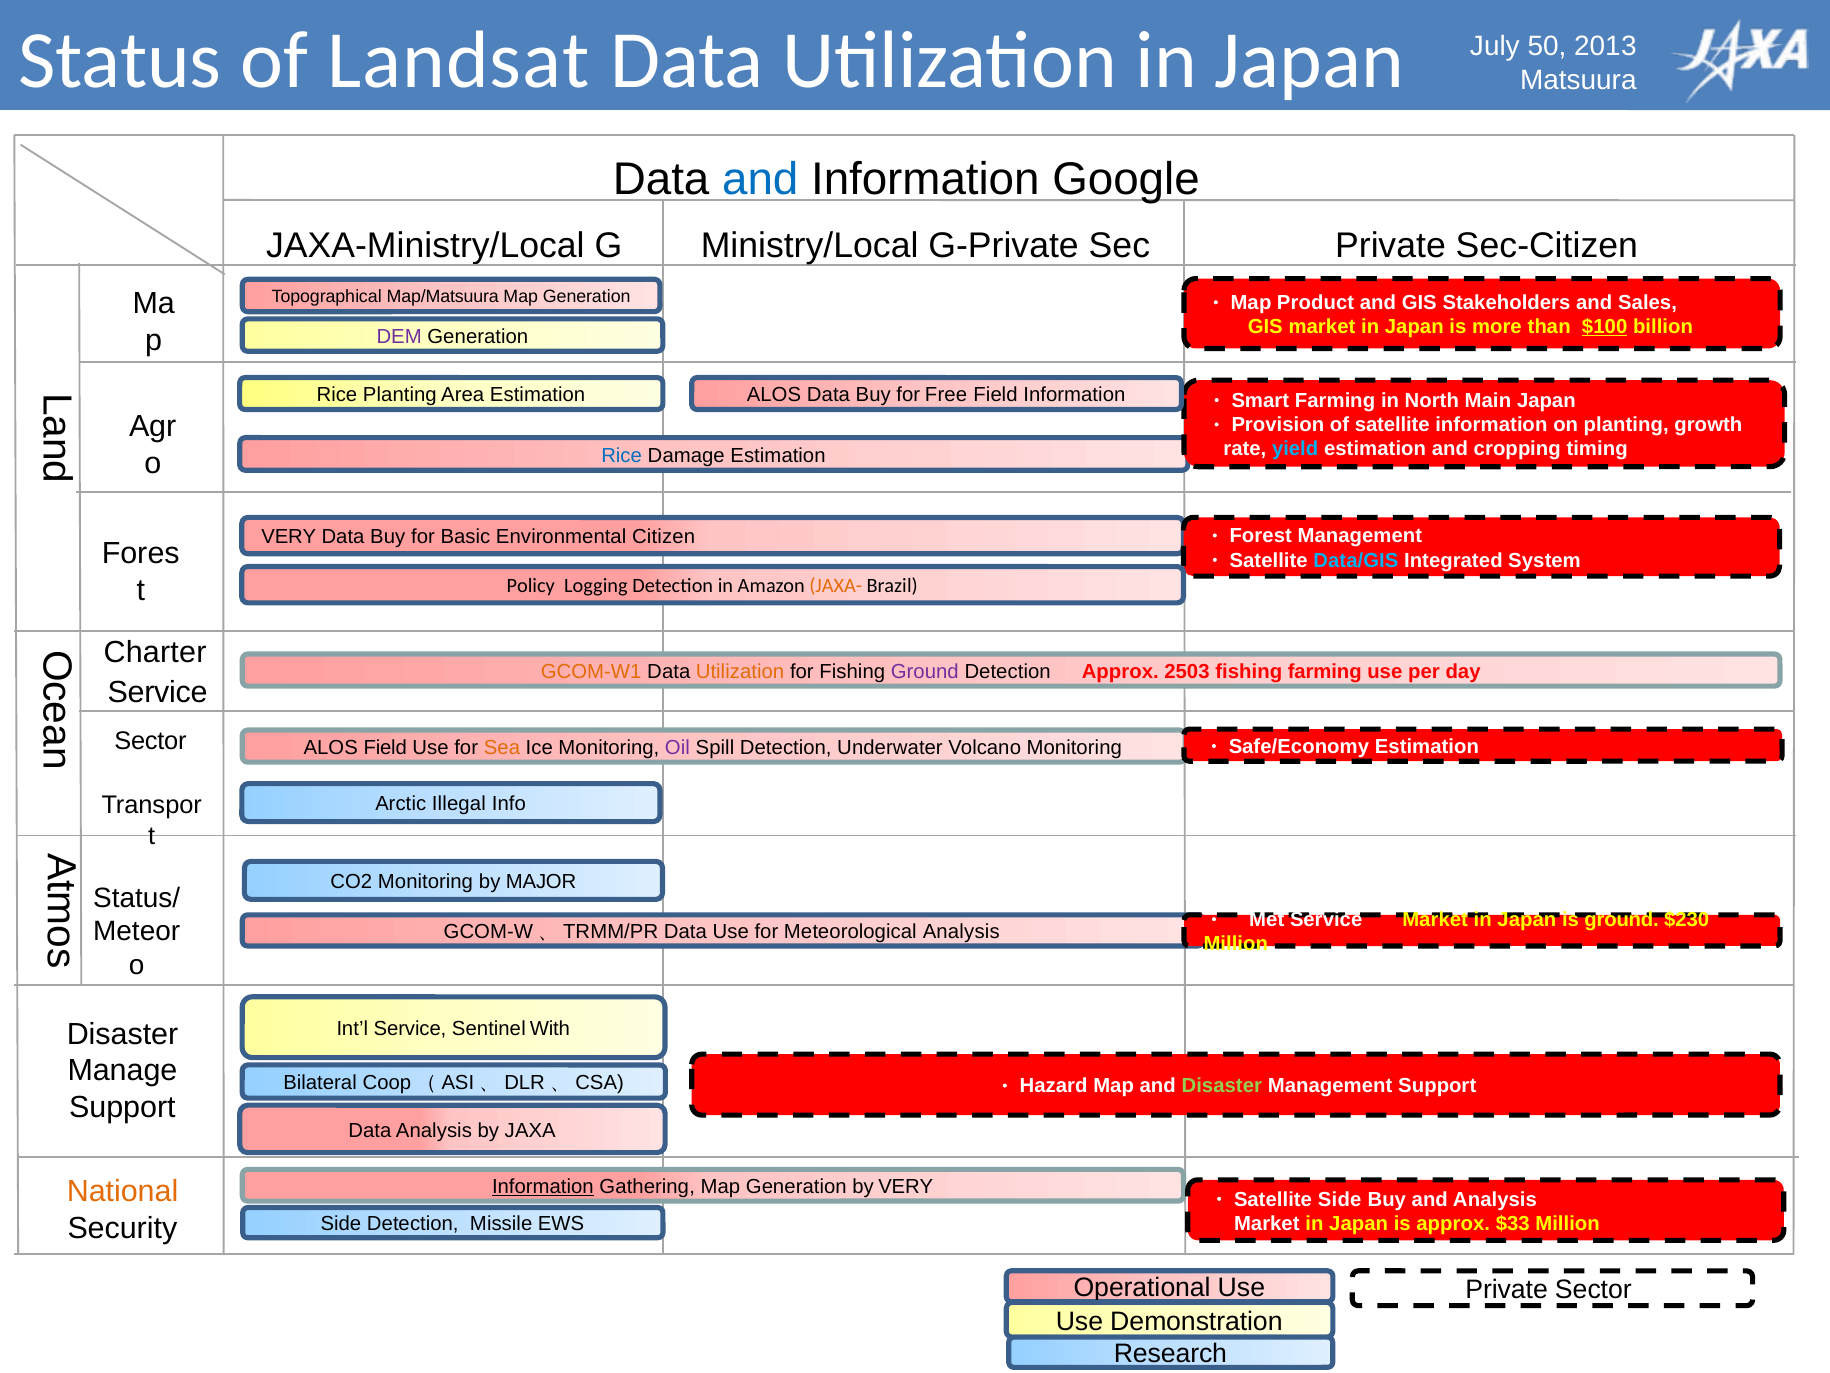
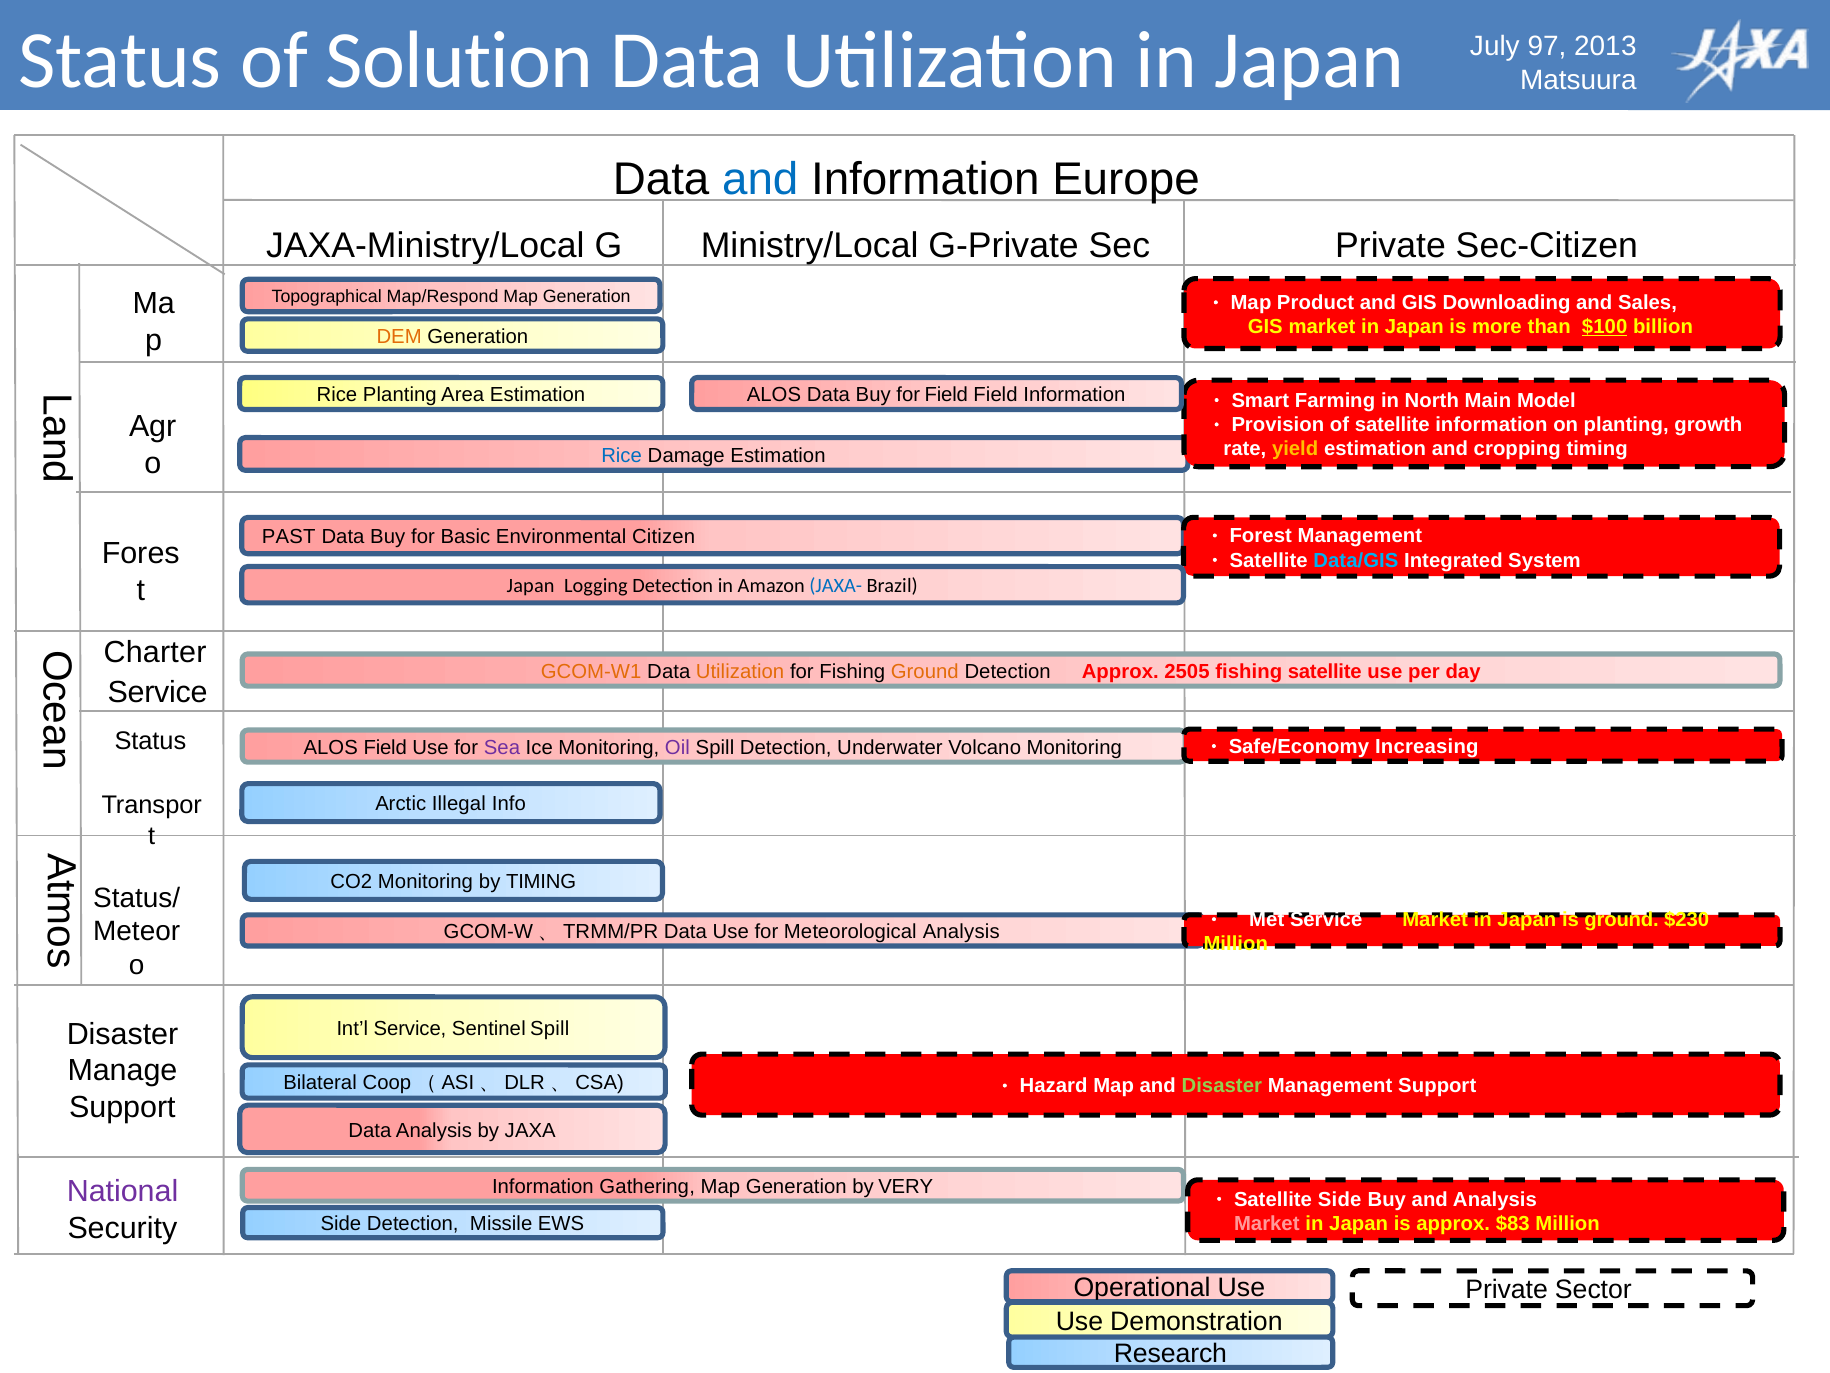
Landsat: Landsat -> Solution (459, 61)
50: 50 -> 97 (1547, 46)
Google: Google -> Europe (1126, 179)
Map/Matsuura: Map/Matsuura -> Map/Respond (443, 297)
Stakeholders: Stakeholders -> Downloading (1506, 303)
DEM colour: purple -> orange (399, 336)
for Free: Free -> Field (946, 395)
Main Japan: Japan -> Model (1546, 400)
yield colour: light blue -> yellow (1295, 449)
VERY: VERY -> PAST (289, 537)
Policy: Policy -> Japan (531, 586)
JAXA- colour: orange -> blue (836, 586)
Ground colour: purple -> orange (925, 671)
2503: 2503 -> 2505 (1187, 671)
fishing farming: farming -> satellite (1325, 671)
Sector: Sector -> Status (150, 741)
Estimation: Estimation -> Increasing (1427, 746)
Sea colour: orange -> purple (502, 747)
by MAJOR: MAJOR -> TIMING (541, 881)
Sentinel With: With -> Spill (550, 1028)
Information underline: present -> none (543, 1186)
National colour: orange -> purple (123, 1191)
Market colour: white -> pink (1267, 1223)
$33: $33 -> $83 (1513, 1223)
